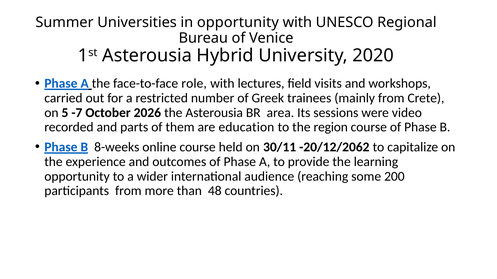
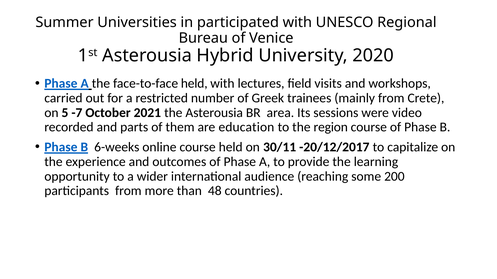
in opportunity: opportunity -> participated (238, 23)
face-to-face role: role -> held (194, 84)
2026: 2026 -> 2021 (147, 113)
8-weeks: 8-weeks -> 6-weeks (117, 147)
-20/12/2062: -20/12/2062 -> -20/12/2017 (334, 147)
